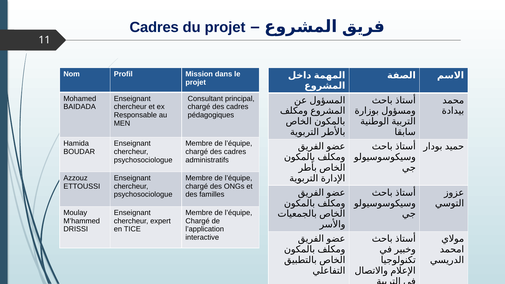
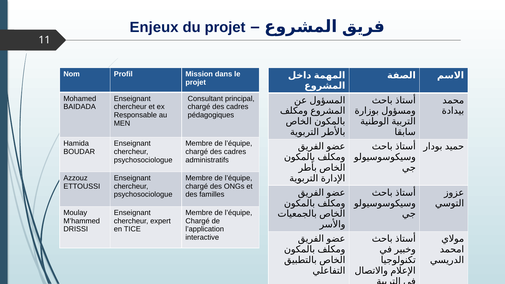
Cadres: Cadres -> Enjeux (154, 27)
